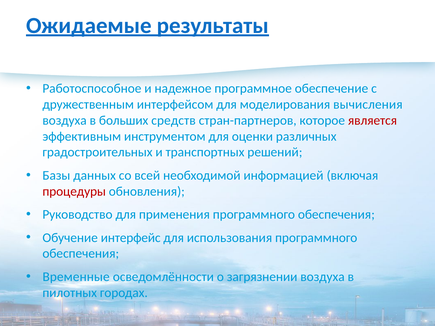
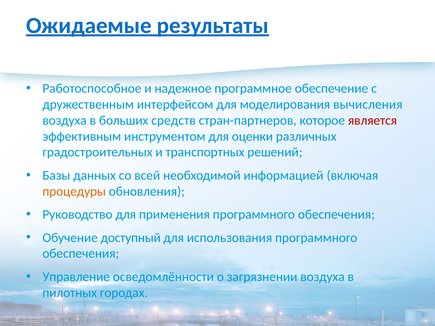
процедуры colour: red -> orange (74, 191)
интерфейс: интерфейс -> доступный (131, 238)
Временные: Временные -> Управление (76, 277)
